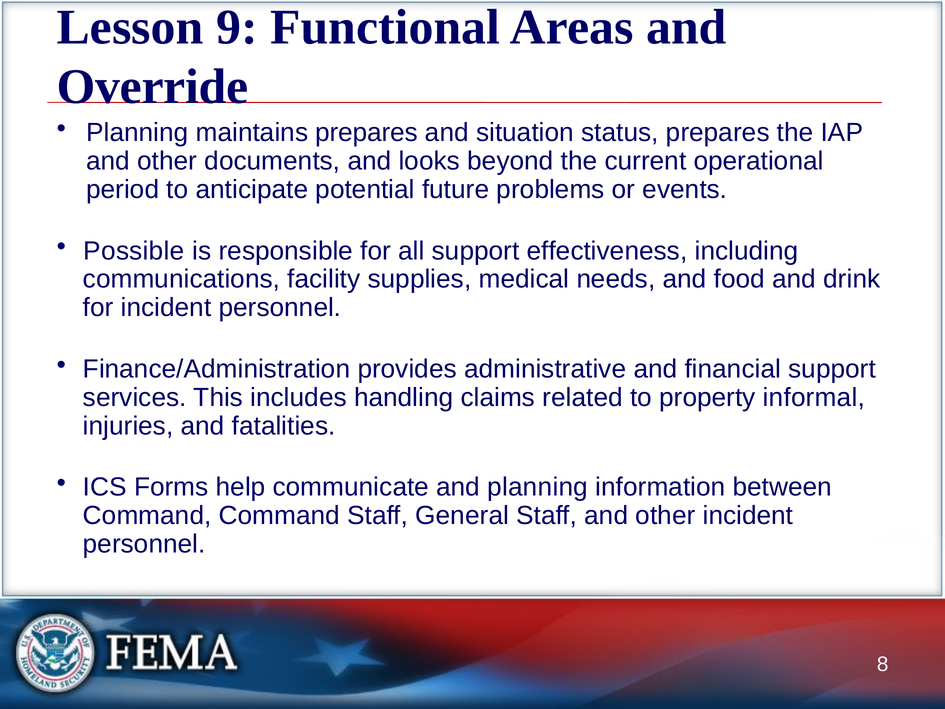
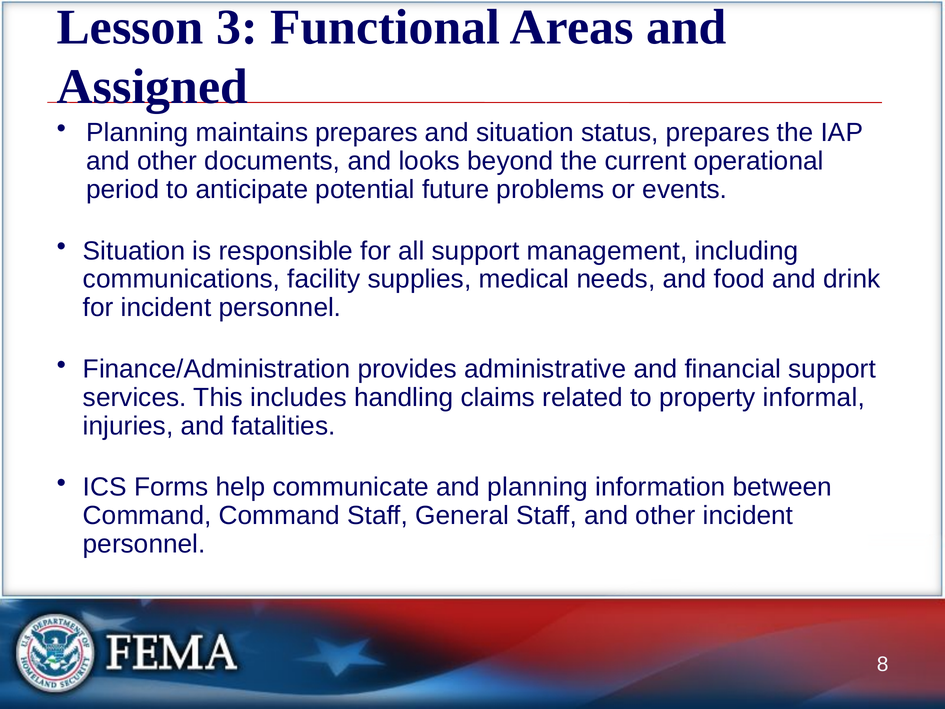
9: 9 -> 3 (237, 27)
Override: Override -> Assigned (152, 87)
Possible: Possible -> Situation (134, 251)
effectiveness: effectiveness -> management (607, 251)
